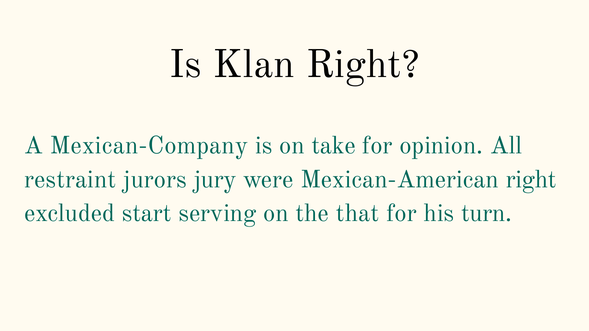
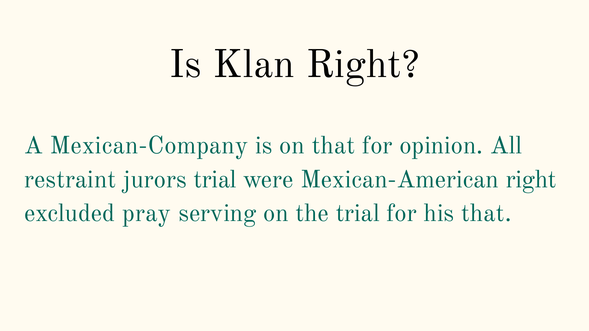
on take: take -> that (333, 146)
jurors jury: jury -> trial (215, 179)
start: start -> pray (147, 213)
the that: that -> trial (358, 213)
his turn: turn -> that (486, 213)
